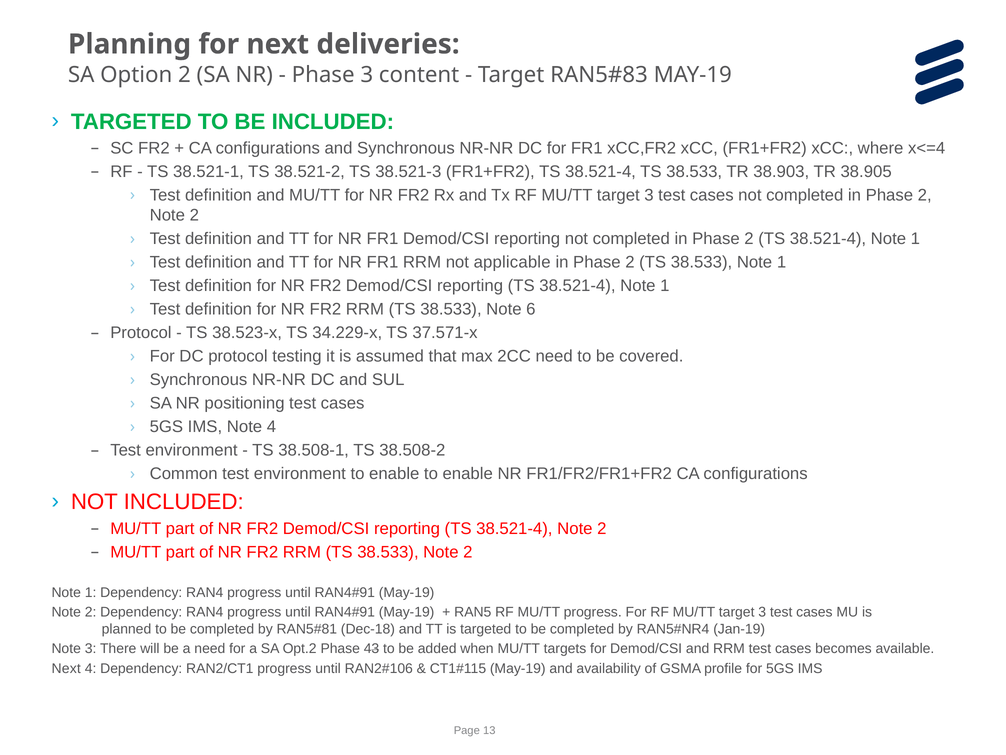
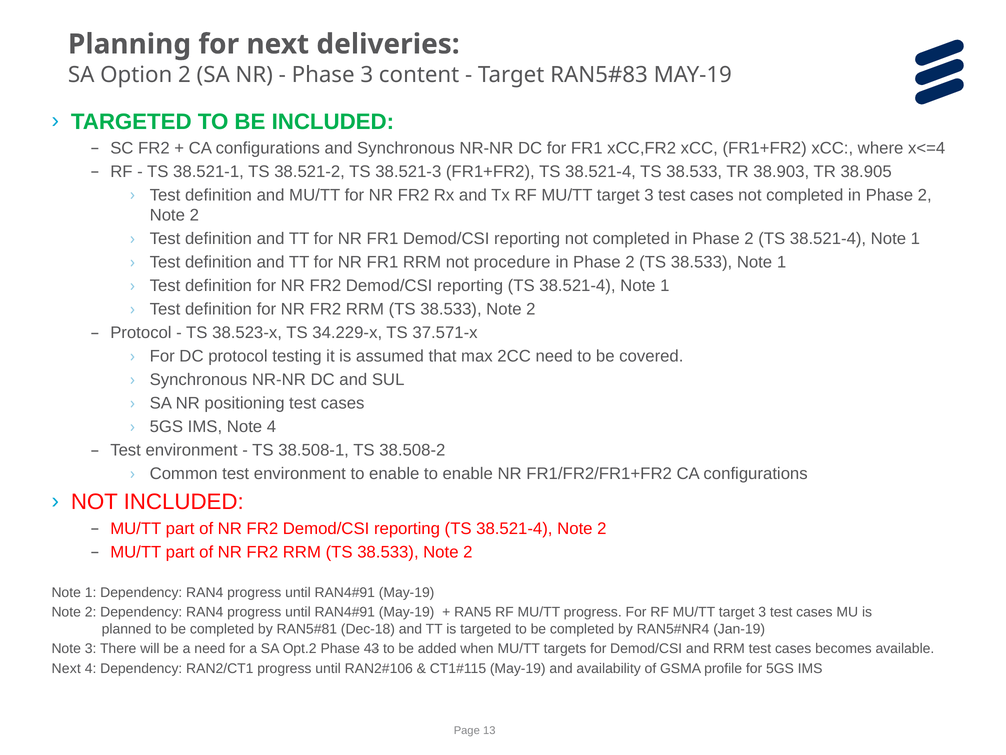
applicable: applicable -> procedure (512, 262)
6: 6 -> 2 (531, 309)
